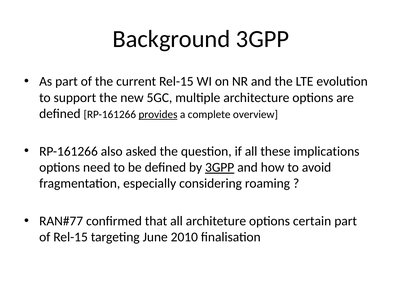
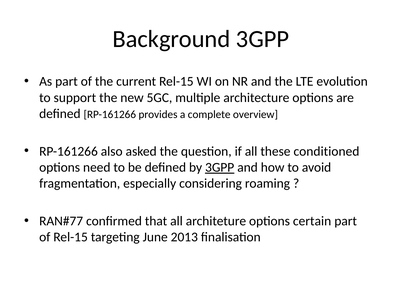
provides underline: present -> none (158, 114)
implications: implications -> conditioned (326, 151)
2010: 2010 -> 2013 (184, 237)
